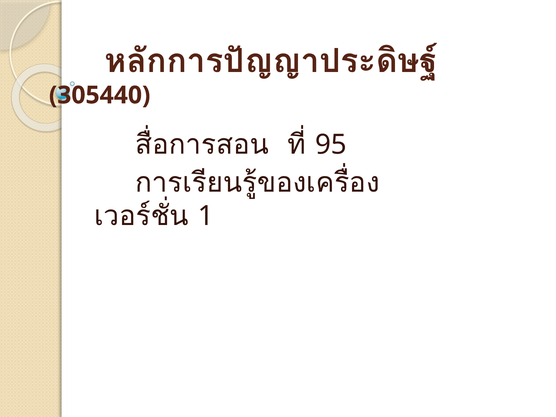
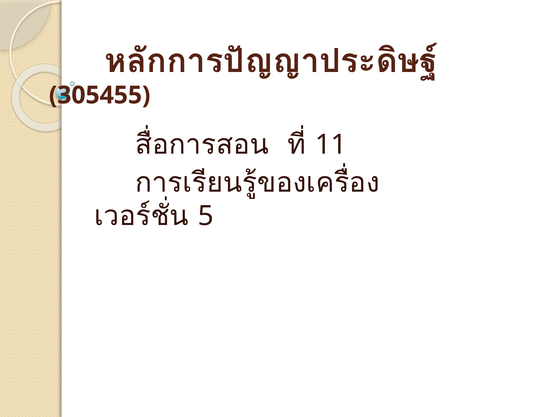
305440: 305440 -> 305455 (100, 95)
95: 95 -> 11 (331, 145)
1: 1 -> 5 (206, 216)
